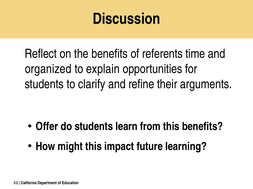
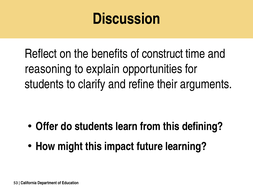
referents: referents -> construct (162, 54)
organized: organized -> reasoning (48, 69)
this benefits: benefits -> defining (203, 127)
